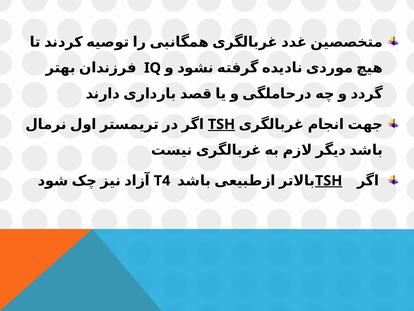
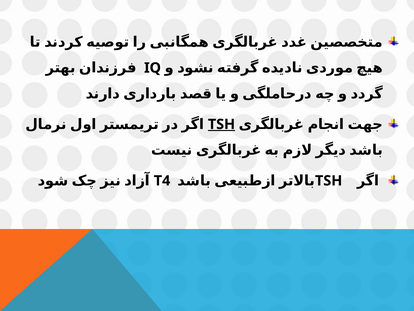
TSH underline: present -> none (329, 180)
